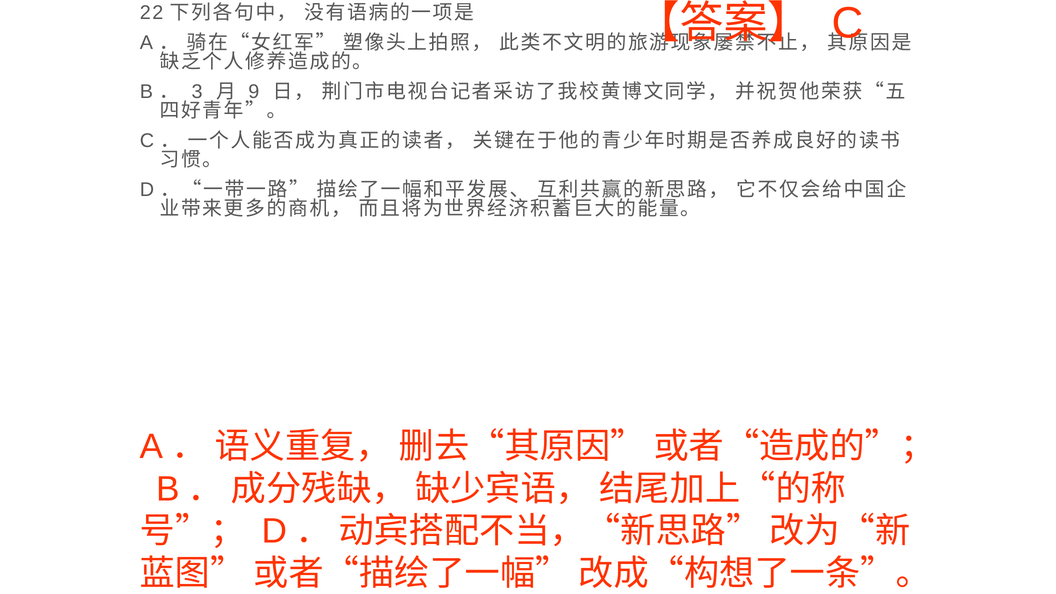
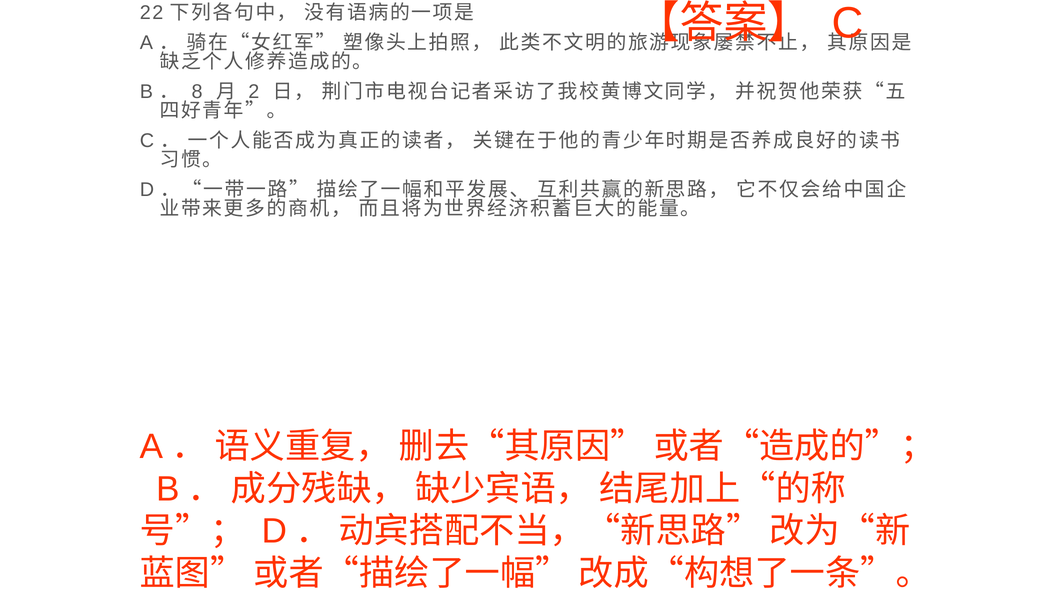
3: 3 -> 8 (197, 92)
9: 9 -> 2 (254, 92)
